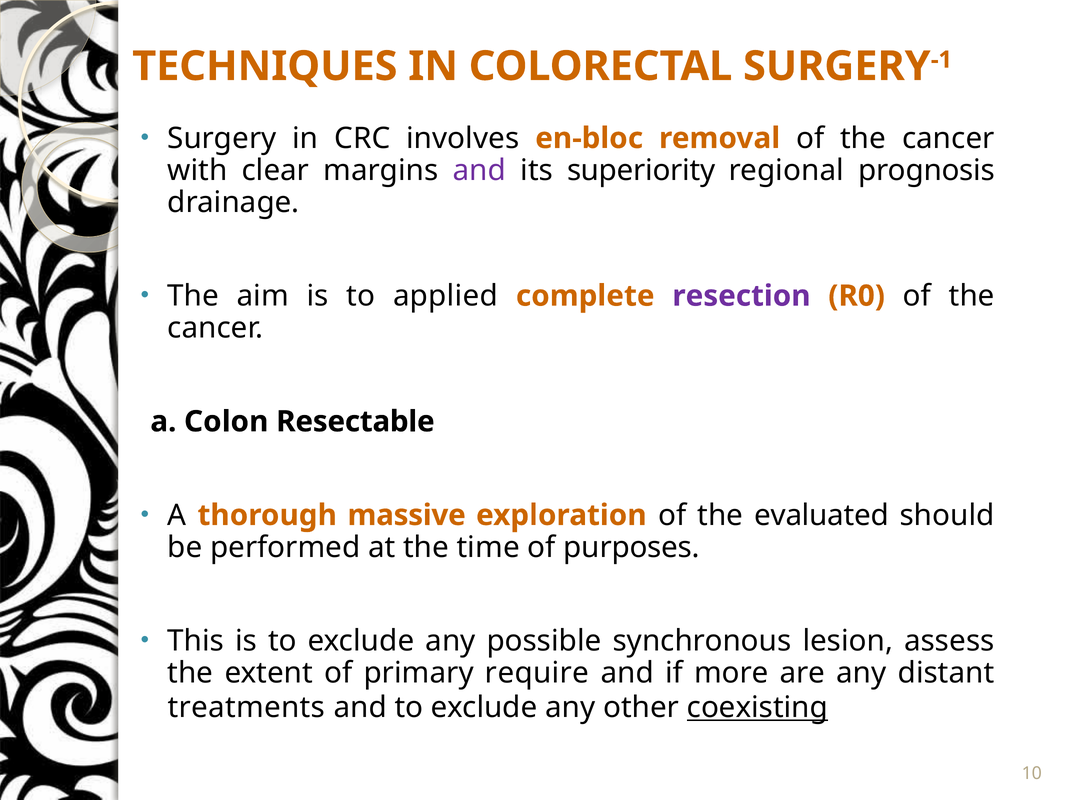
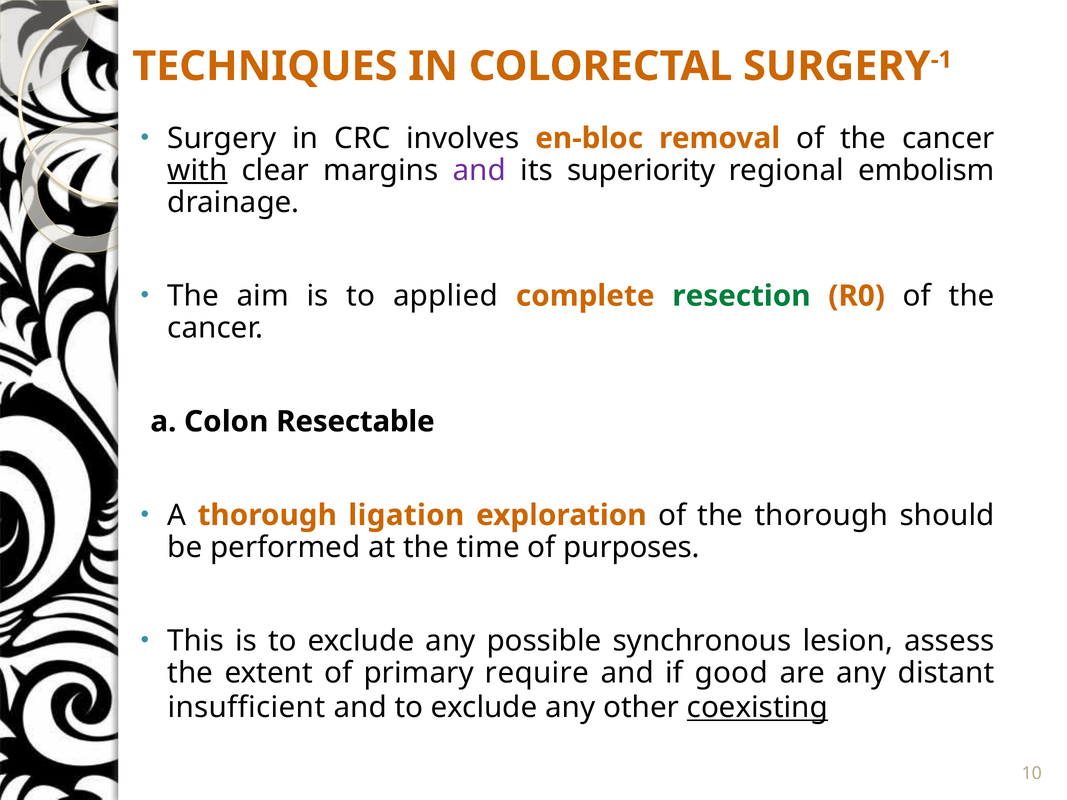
with underline: none -> present (197, 170)
prognosis: prognosis -> embolism (926, 170)
resection colour: purple -> green (741, 296)
massive: massive -> ligation (406, 515)
the evaluated: evaluated -> thorough (821, 515)
more: more -> good (731, 673)
treatments: treatments -> insufficient (246, 708)
